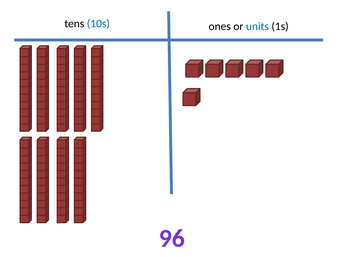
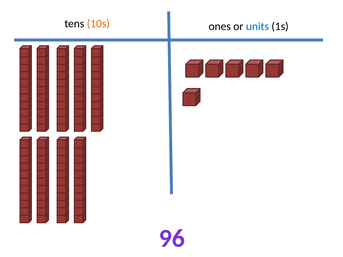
10s colour: blue -> orange (98, 24)
